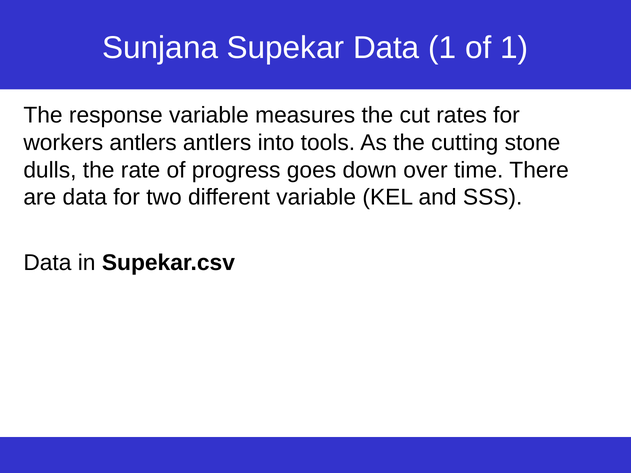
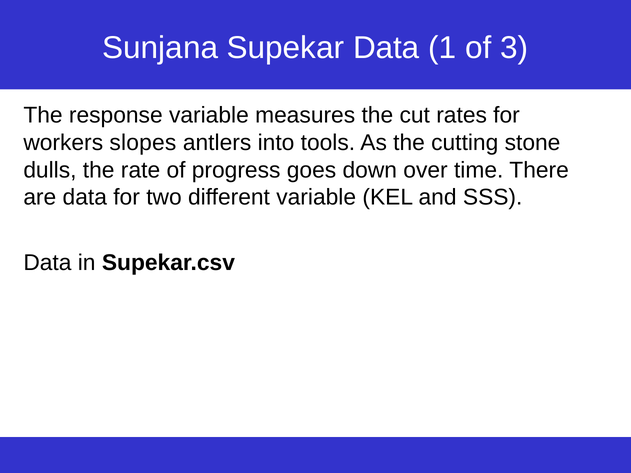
of 1: 1 -> 3 (514, 48)
workers antlers: antlers -> slopes (143, 143)
